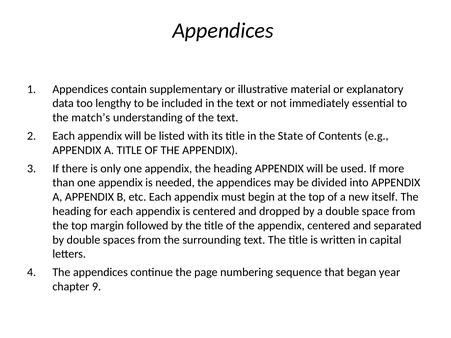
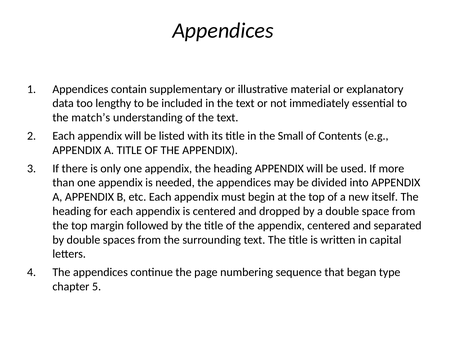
State: State -> Small (291, 136)
year: year -> type (390, 272)
9: 9 -> 5 (97, 287)
